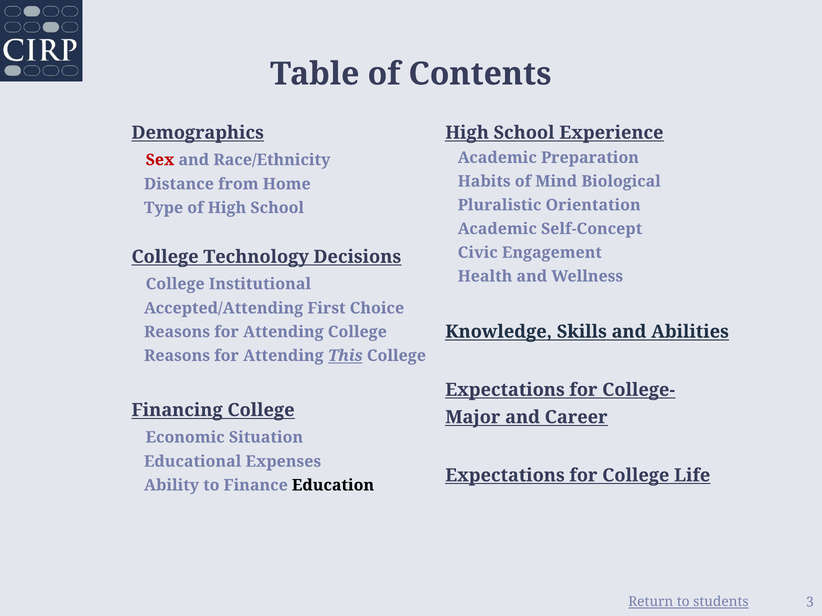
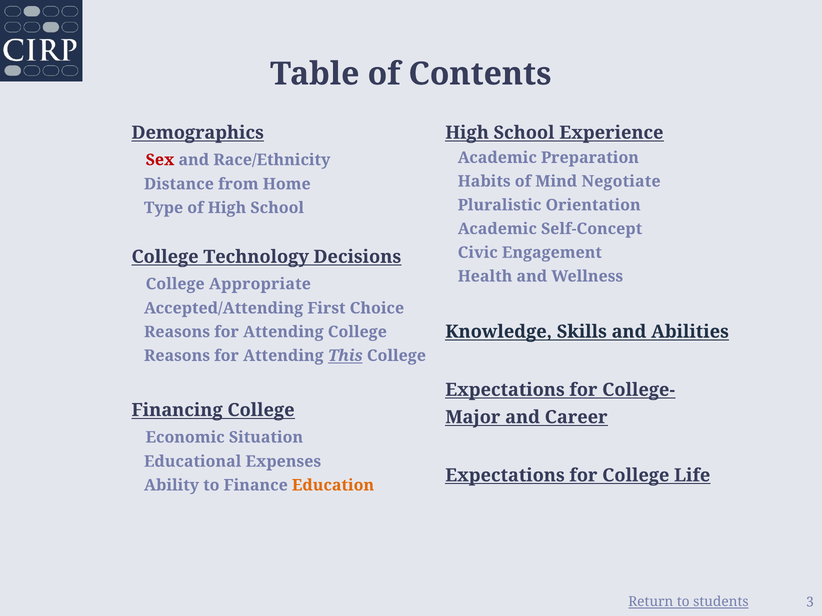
Biological: Biological -> Negotiate (621, 181)
Institutional: Institutional -> Appropriate (260, 284)
Education colour: black -> orange (333, 486)
